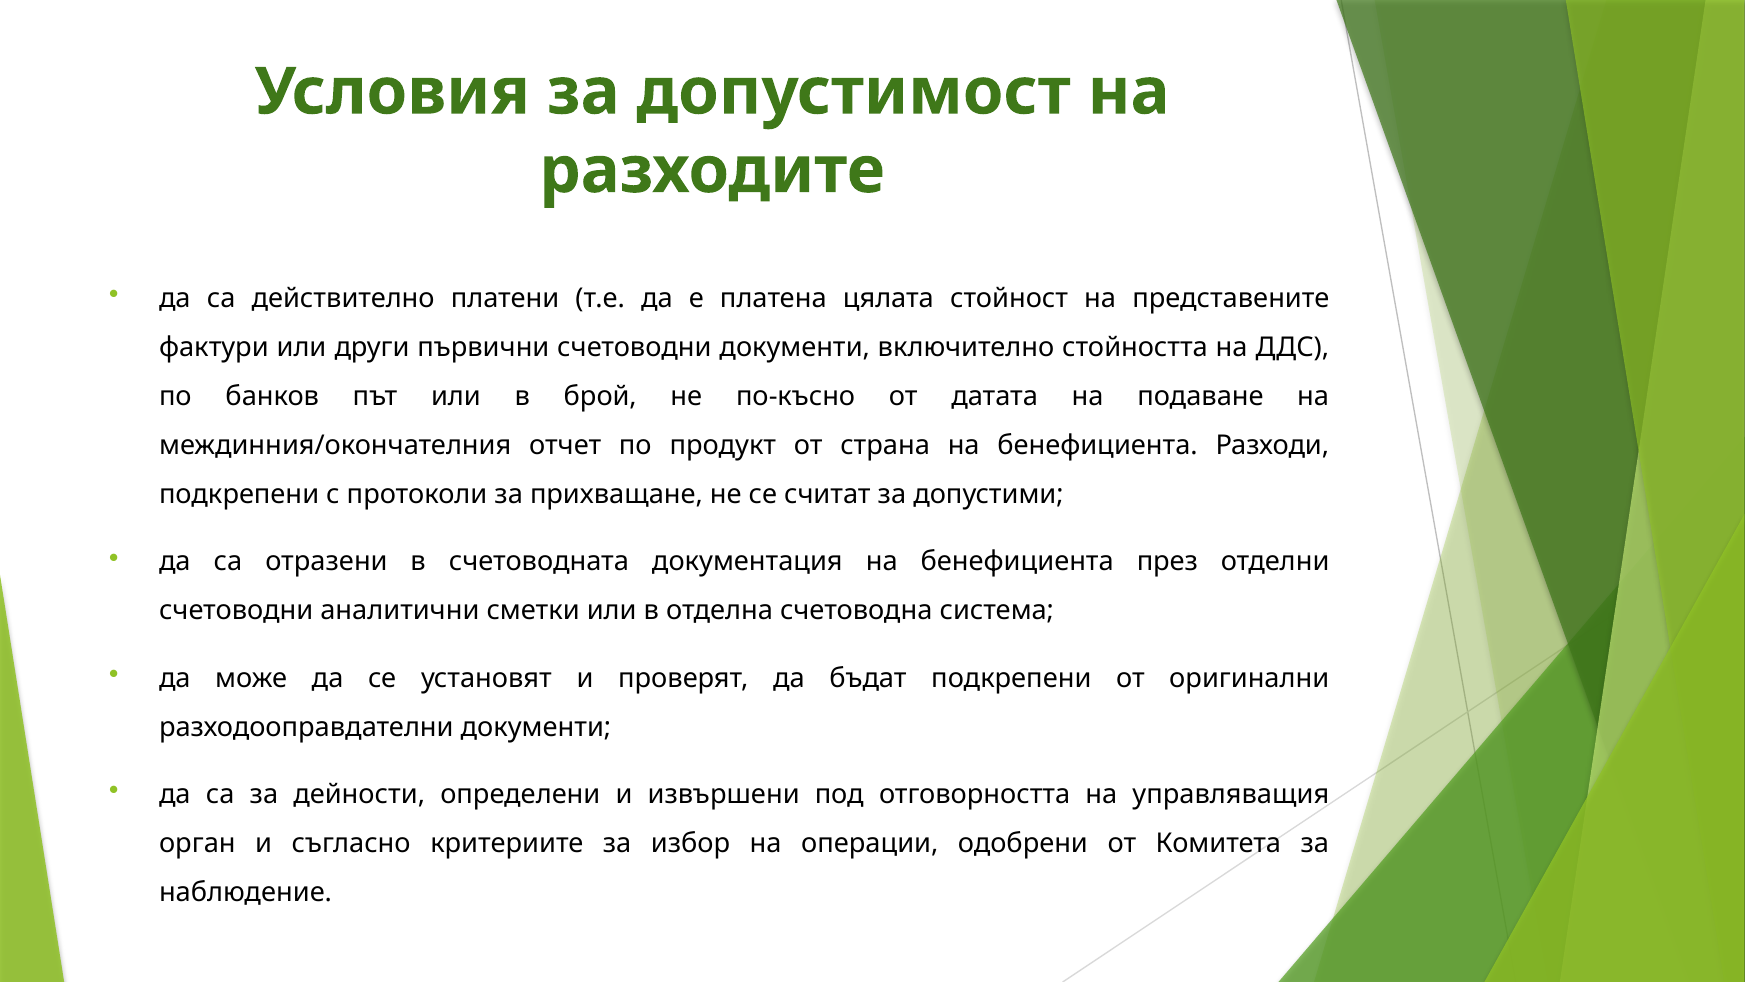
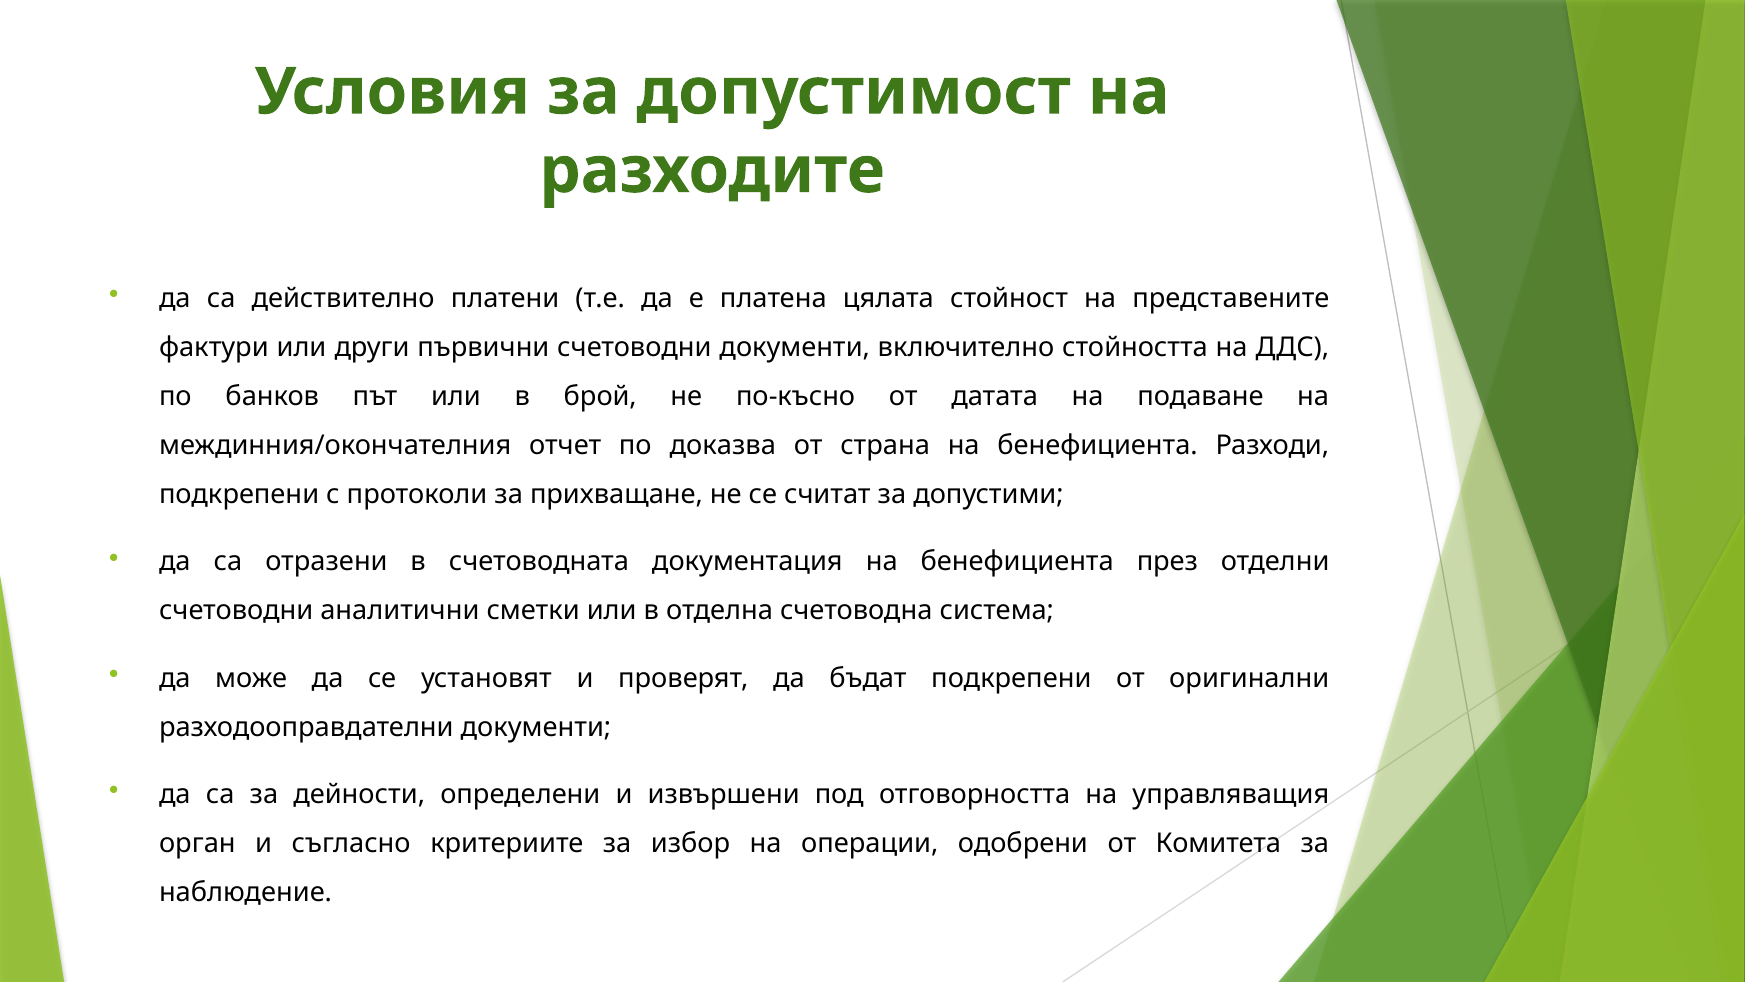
продукт: продукт -> доказва (723, 445)
